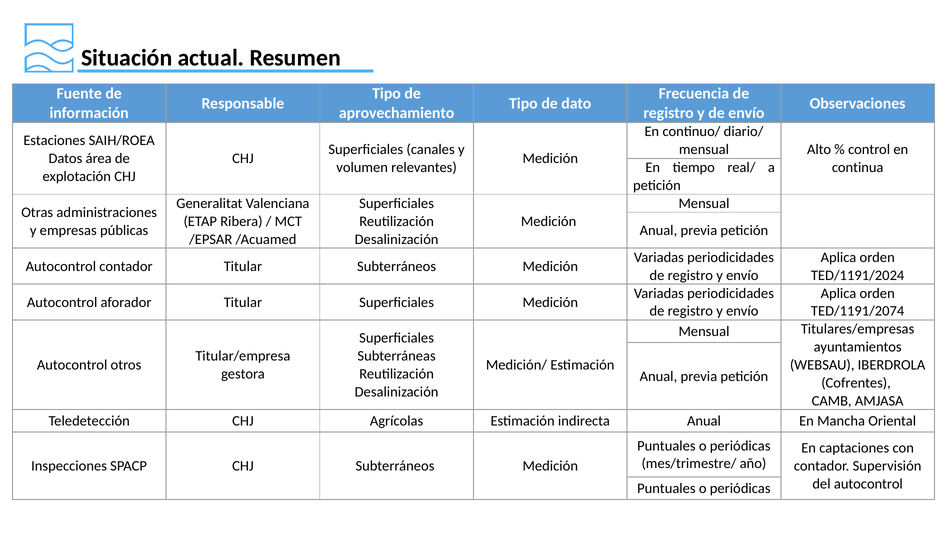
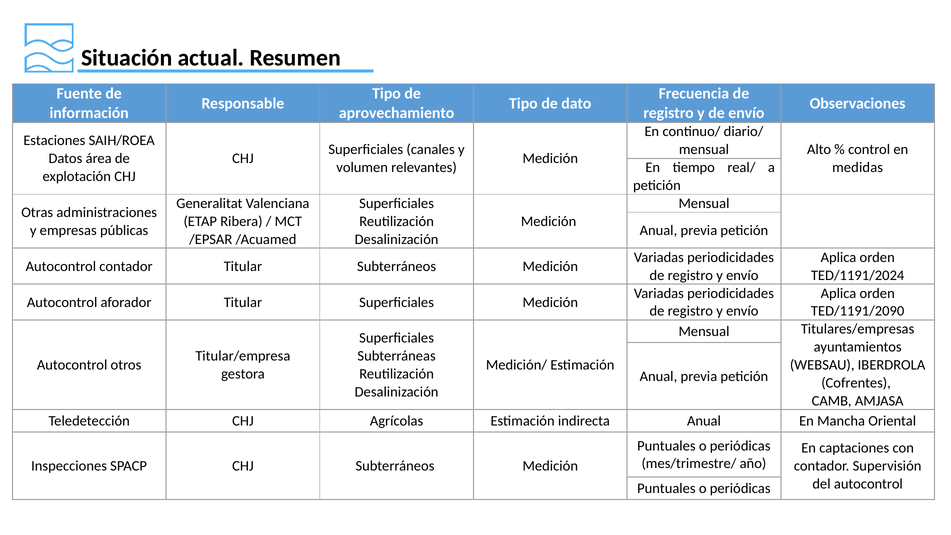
continua: continua -> medidas (858, 168)
TED/1191/2074: TED/1191/2074 -> TED/1191/2090 (858, 311)
